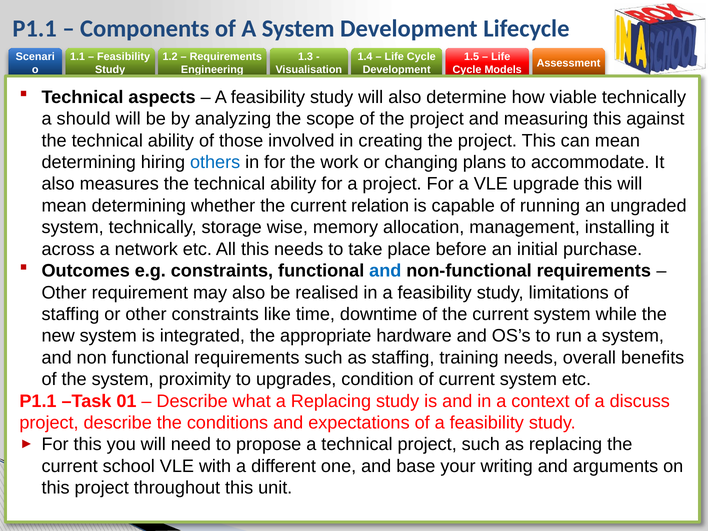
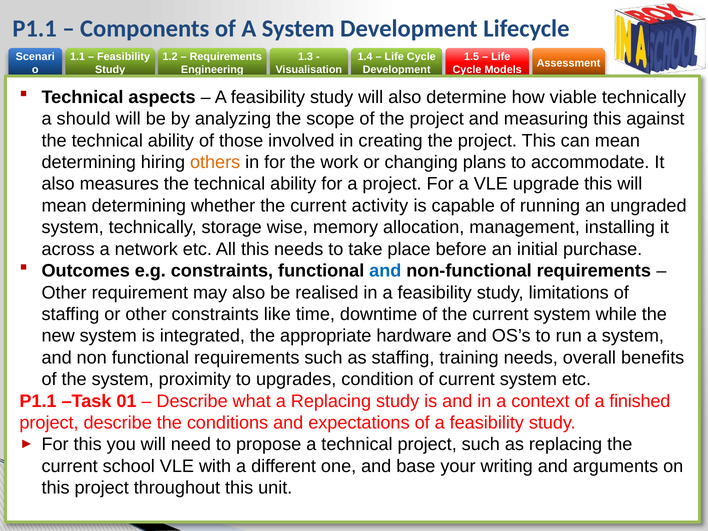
others colour: blue -> orange (215, 162)
relation: relation -> activity (380, 206)
discuss: discuss -> finished (640, 401)
